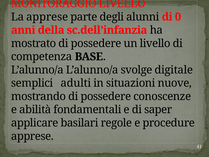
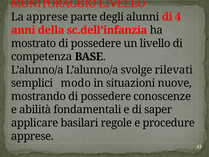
0: 0 -> 4 (178, 17)
digitale: digitale -> rilevati (174, 70)
adulti: adulti -> modo (76, 83)
